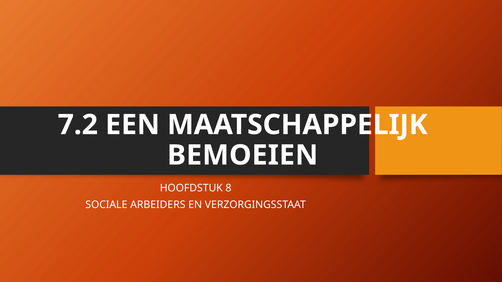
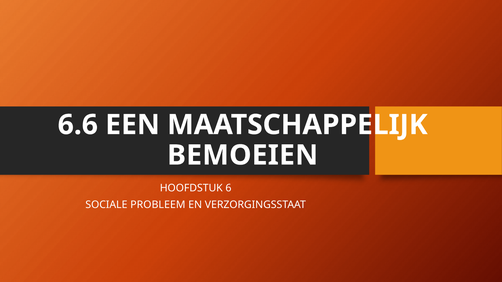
7.2: 7.2 -> 6.6 (78, 125)
8: 8 -> 6 (228, 188)
ARBEIDERS: ARBEIDERS -> PROBLEEM (158, 205)
